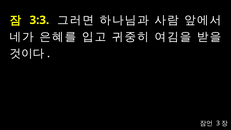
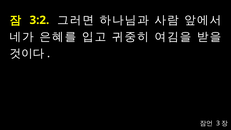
3:3: 3:3 -> 3:2 (39, 20)
